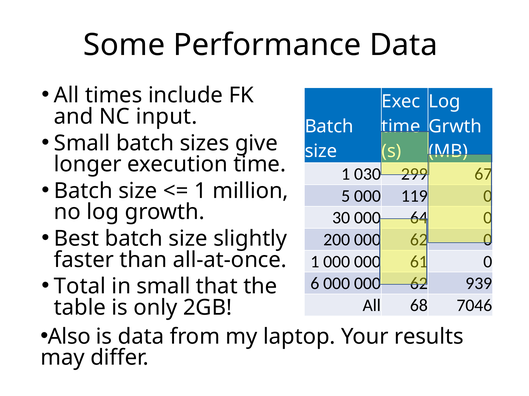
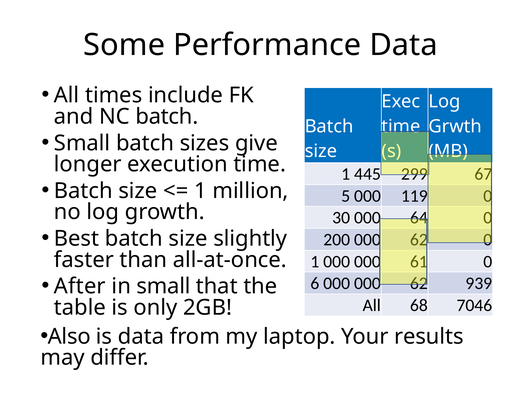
NC input: input -> batch (167, 117)
030: 030 -> 445 (367, 174)
Total: Total -> After (80, 287)
